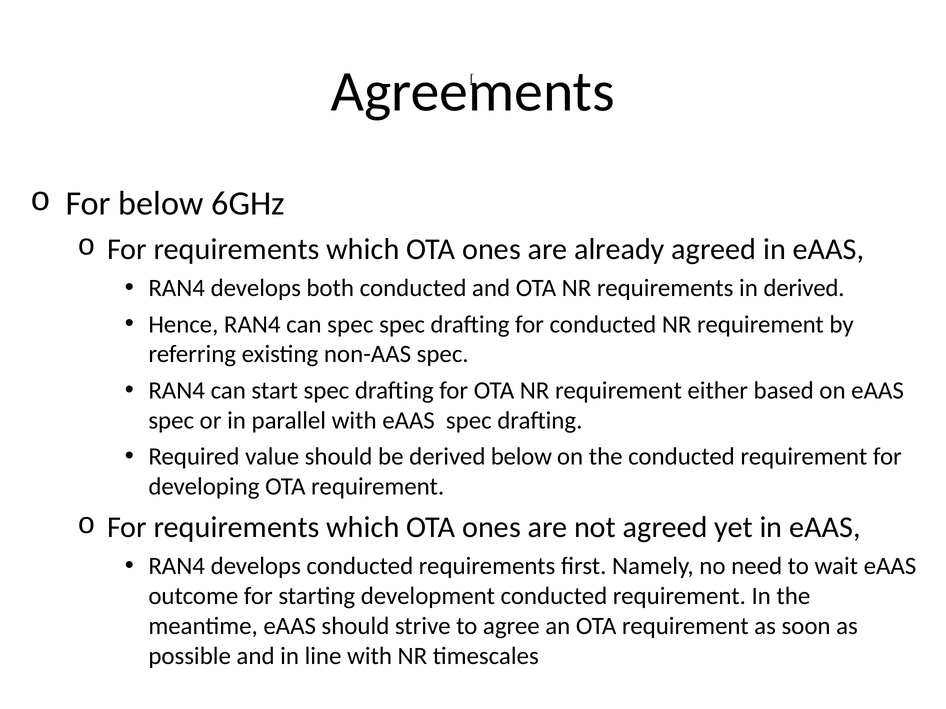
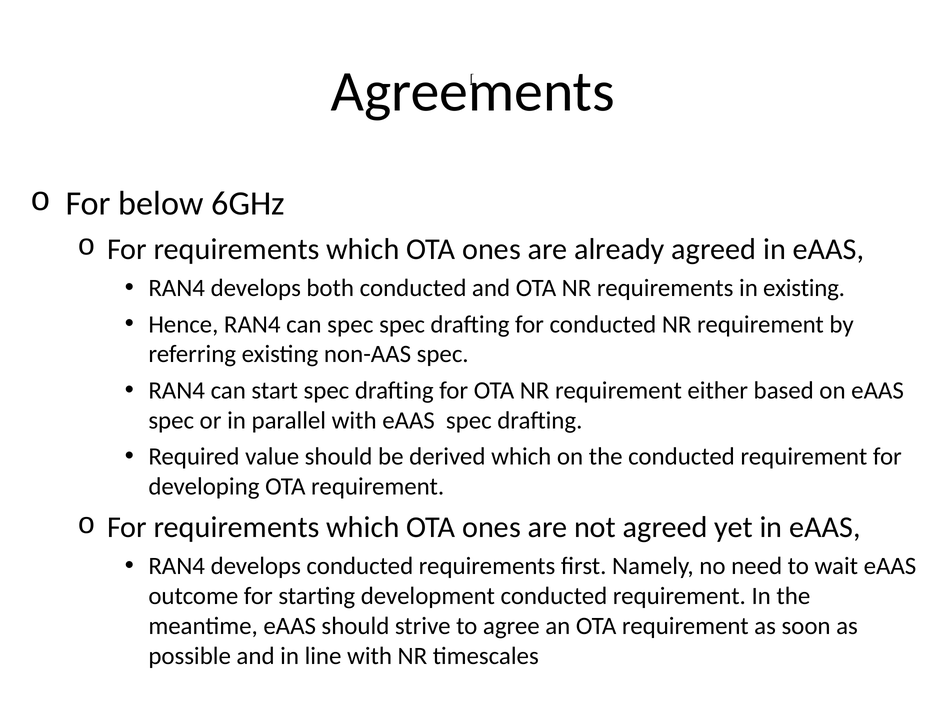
in derived: derived -> existing (804, 288)
derived below: below -> which (521, 457)
